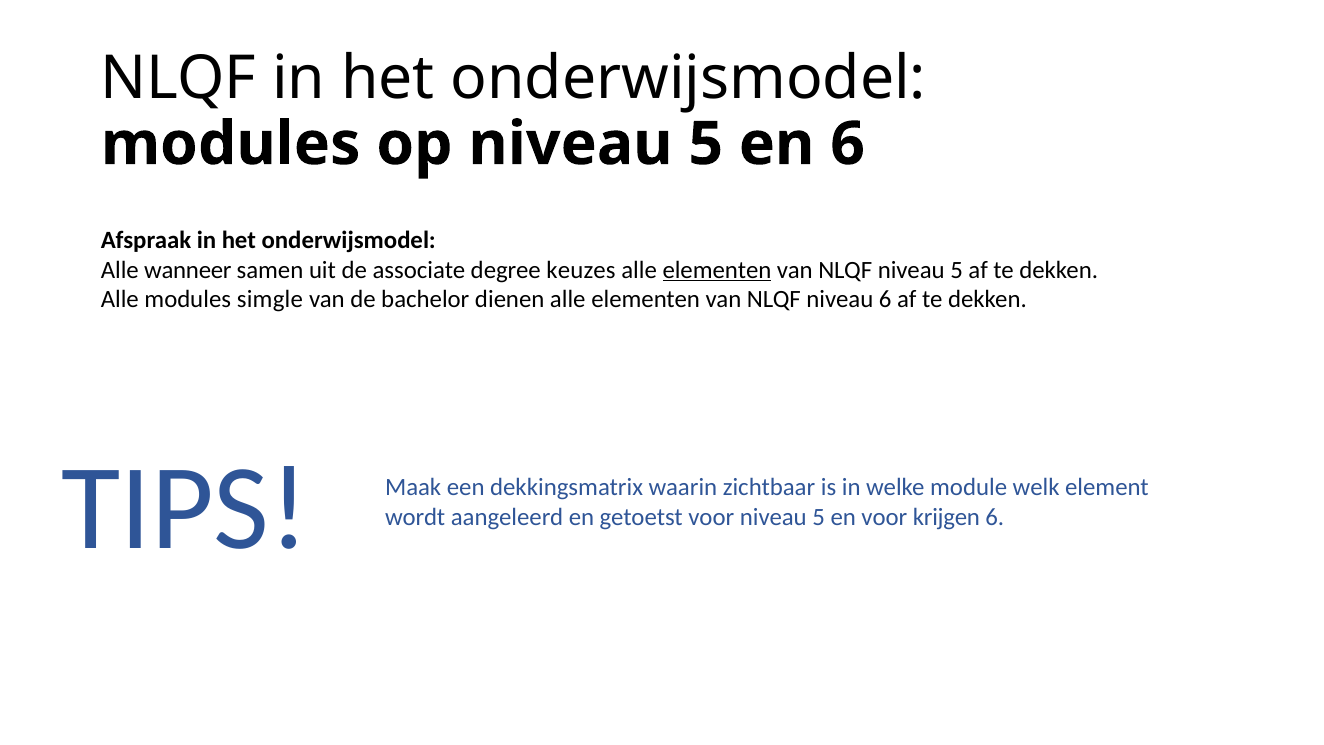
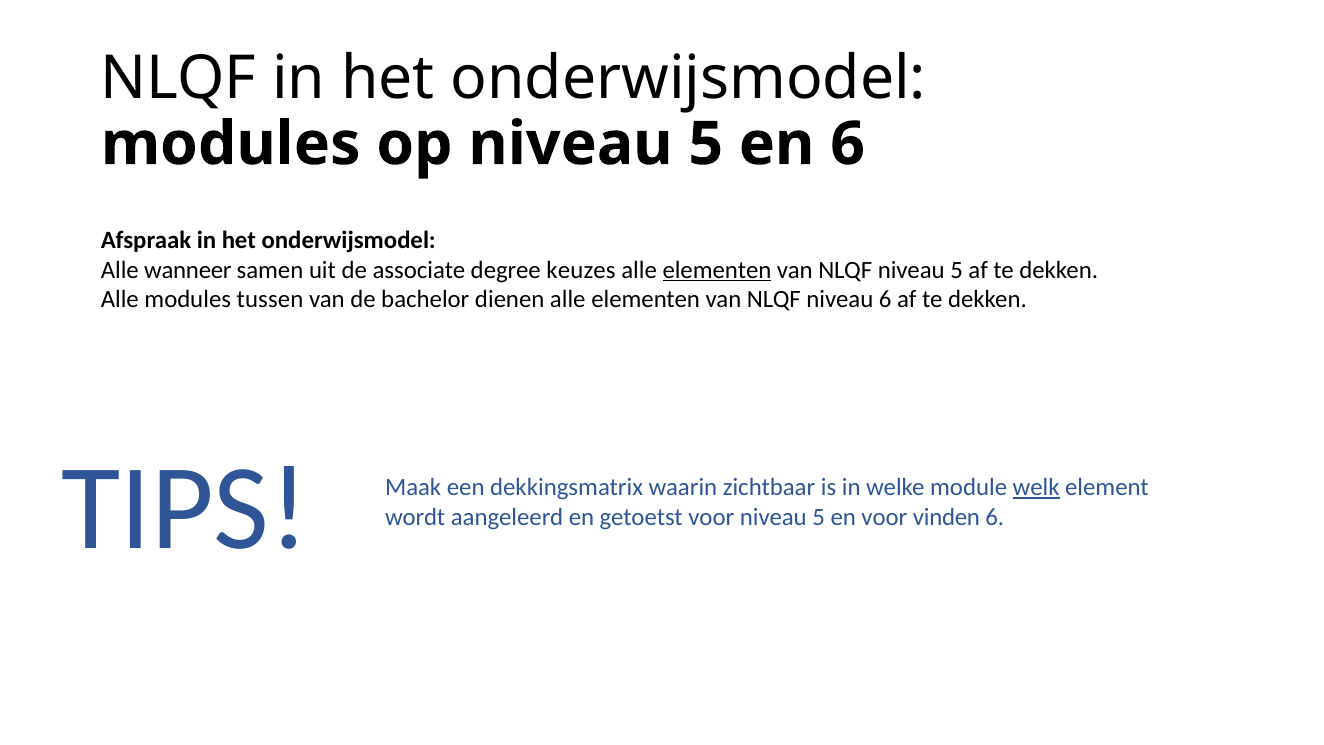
simgle: simgle -> tussen (270, 300)
welk underline: none -> present (1036, 487)
krijgen: krijgen -> vinden (946, 517)
